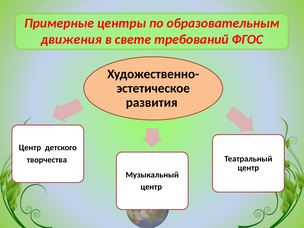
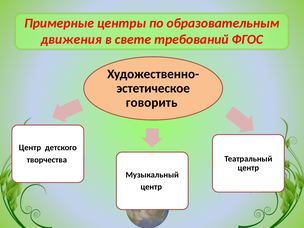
развития: развития -> говорить (152, 102)
